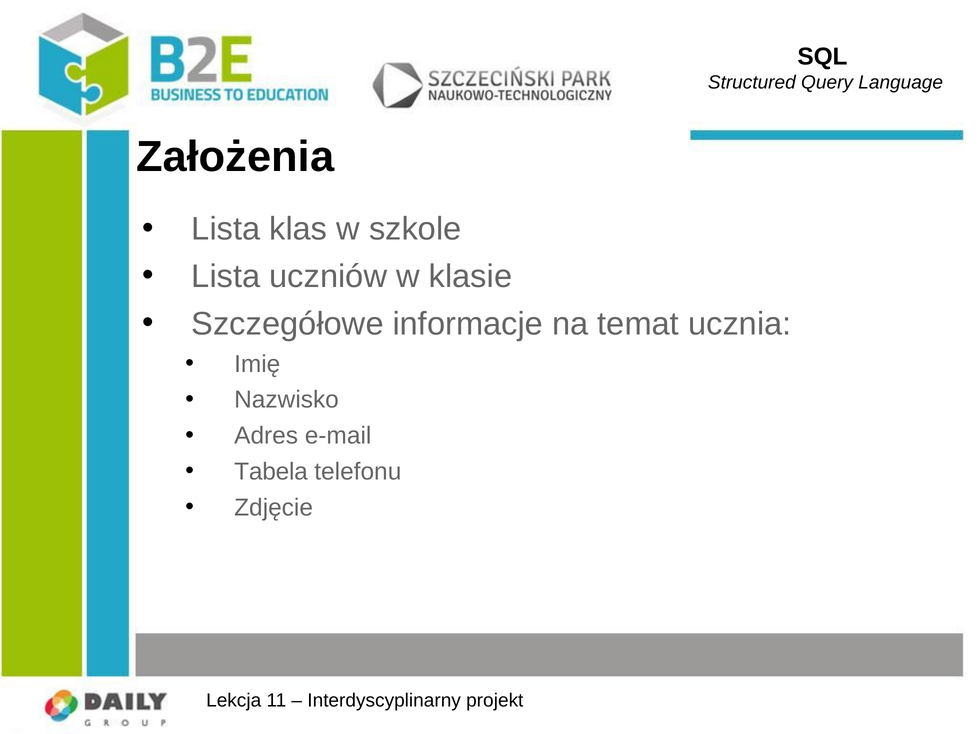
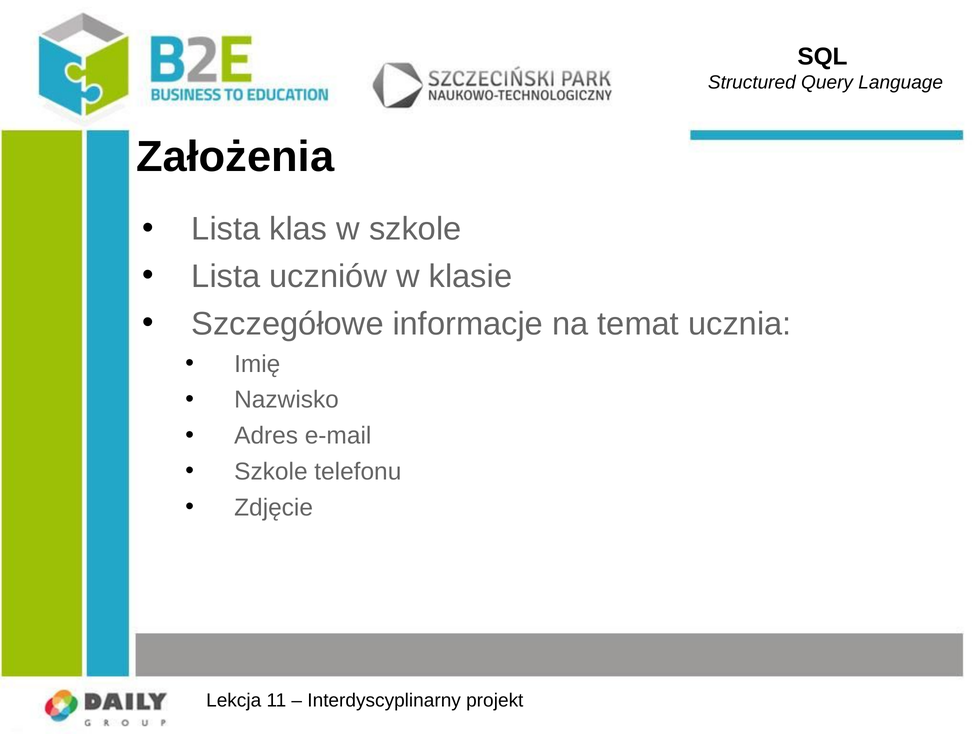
Tabela: Tabela -> Szkole (271, 472)
